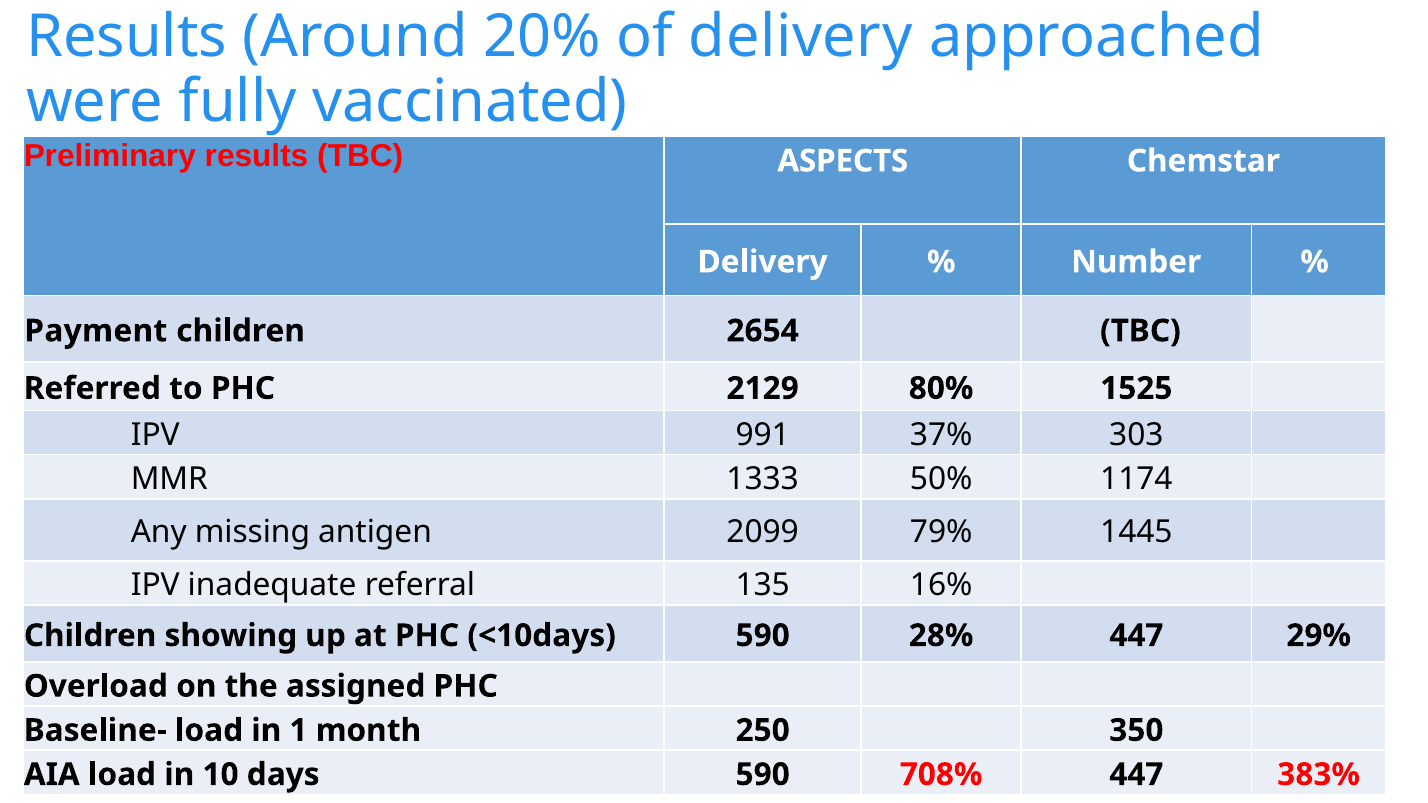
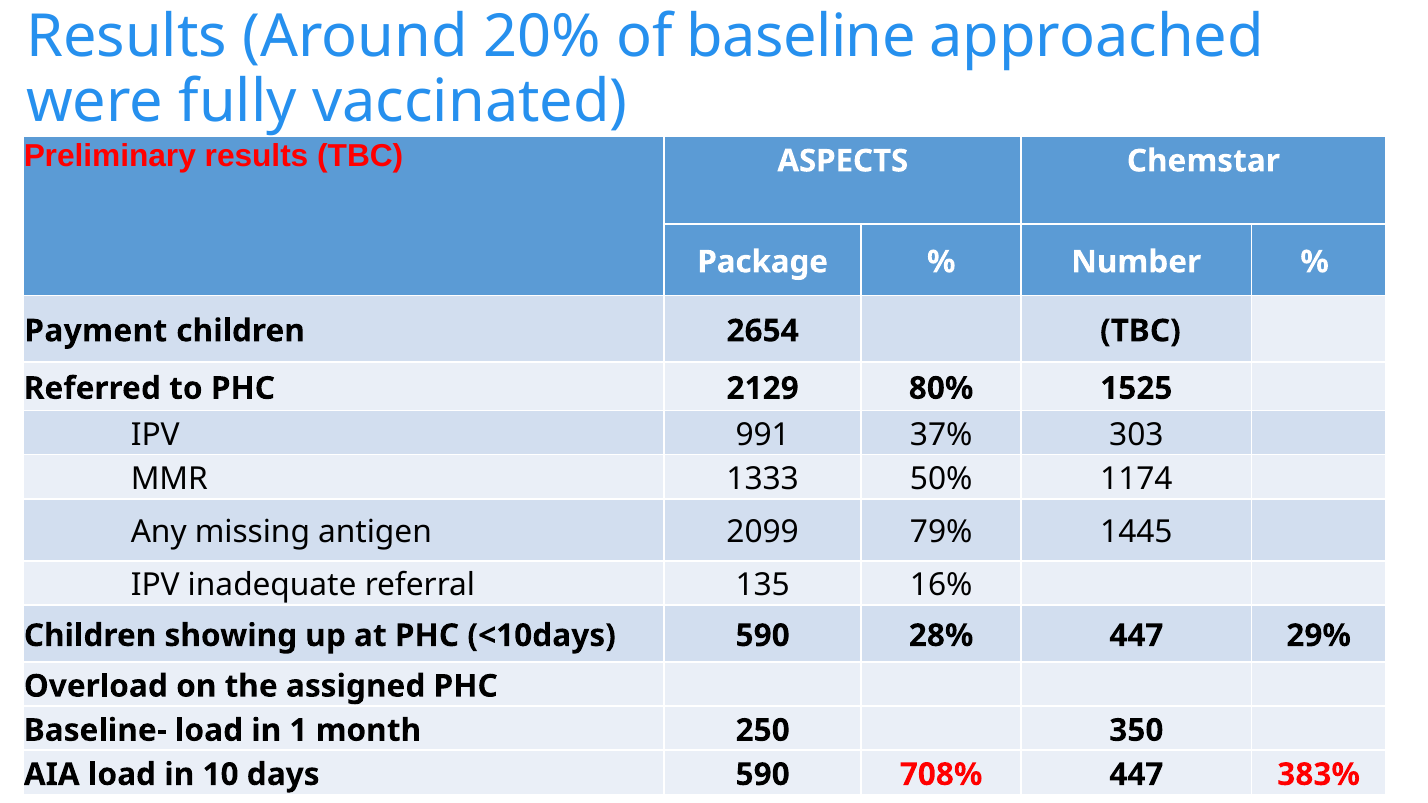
of delivery: delivery -> baseline (801, 37)
Delivery: Delivery -> Package (763, 262)
